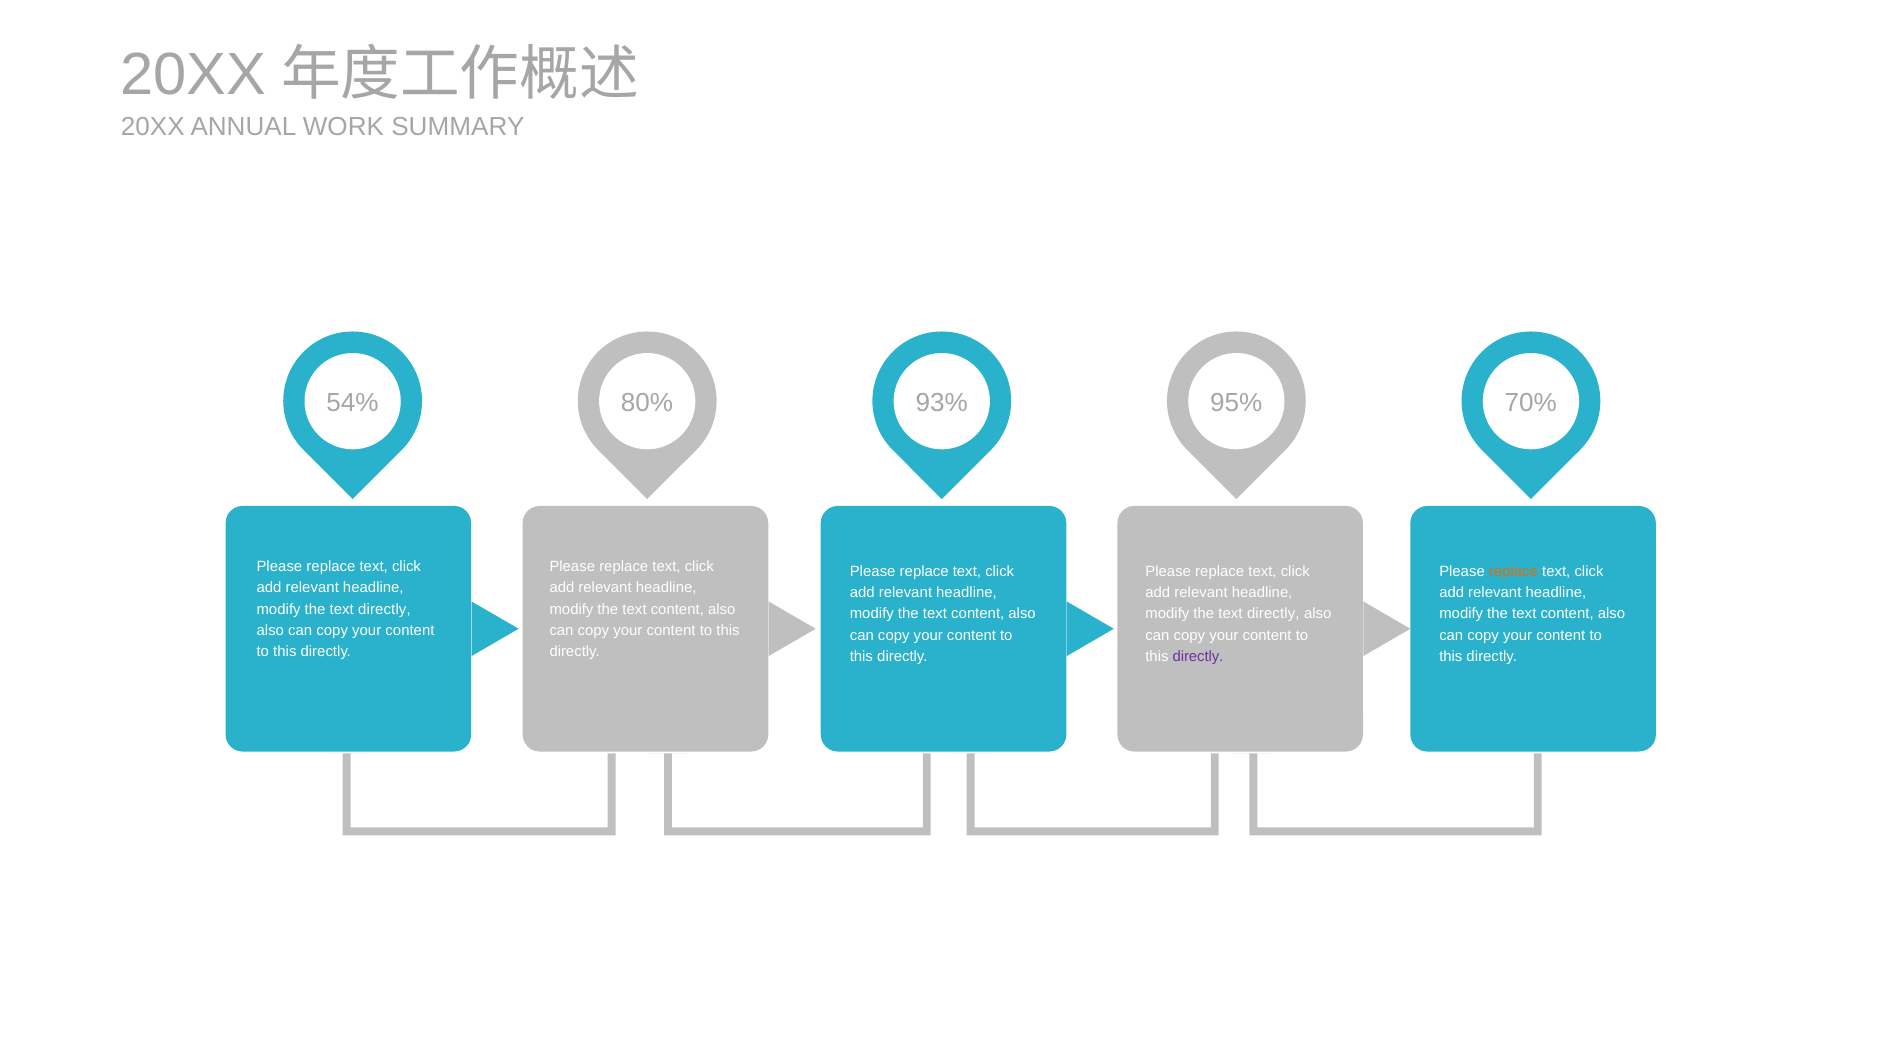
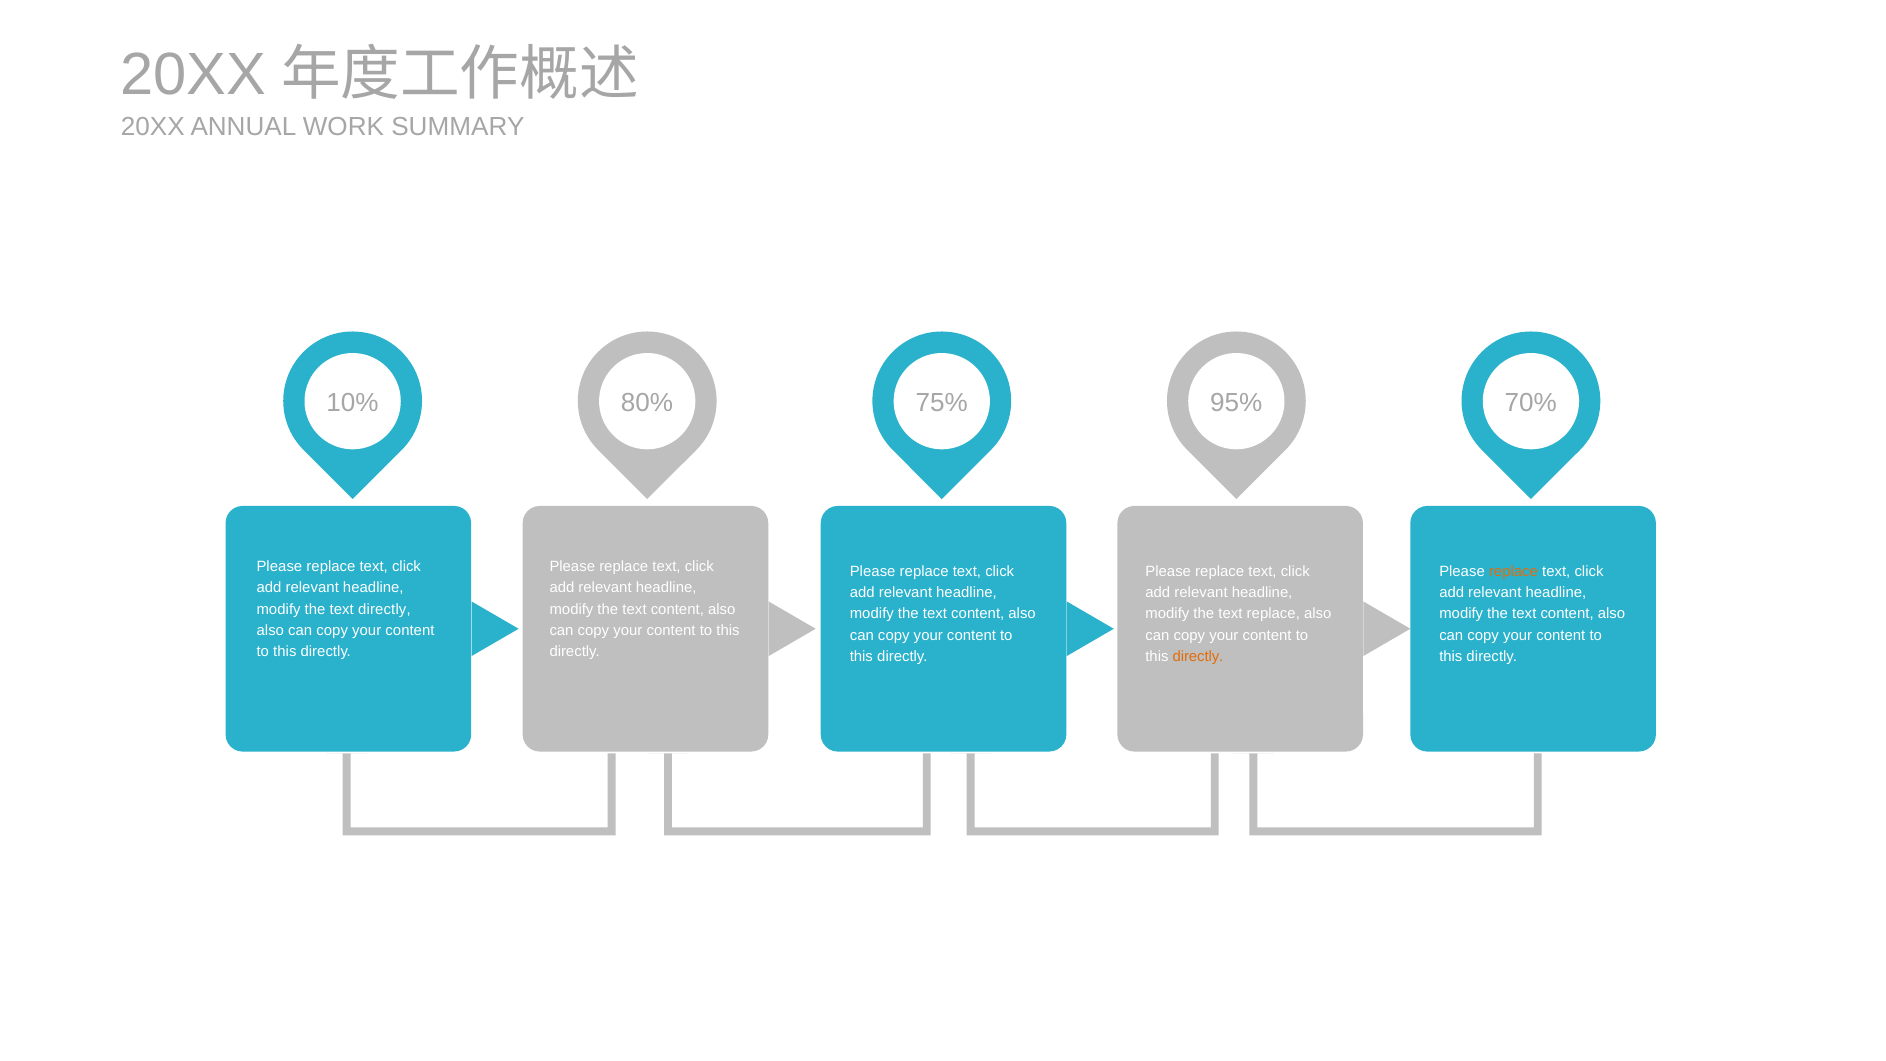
54%: 54% -> 10% (353, 403)
93%: 93% -> 75% (942, 403)
directly: directly -> replace (1273, 614)
directly colour: purple -> orange (1198, 657)
